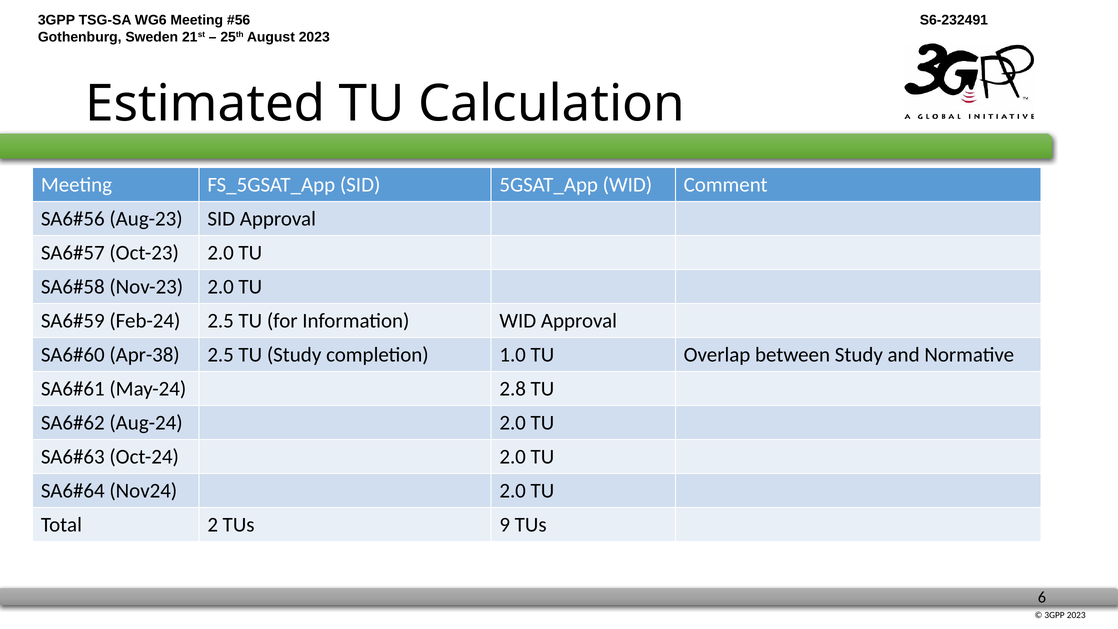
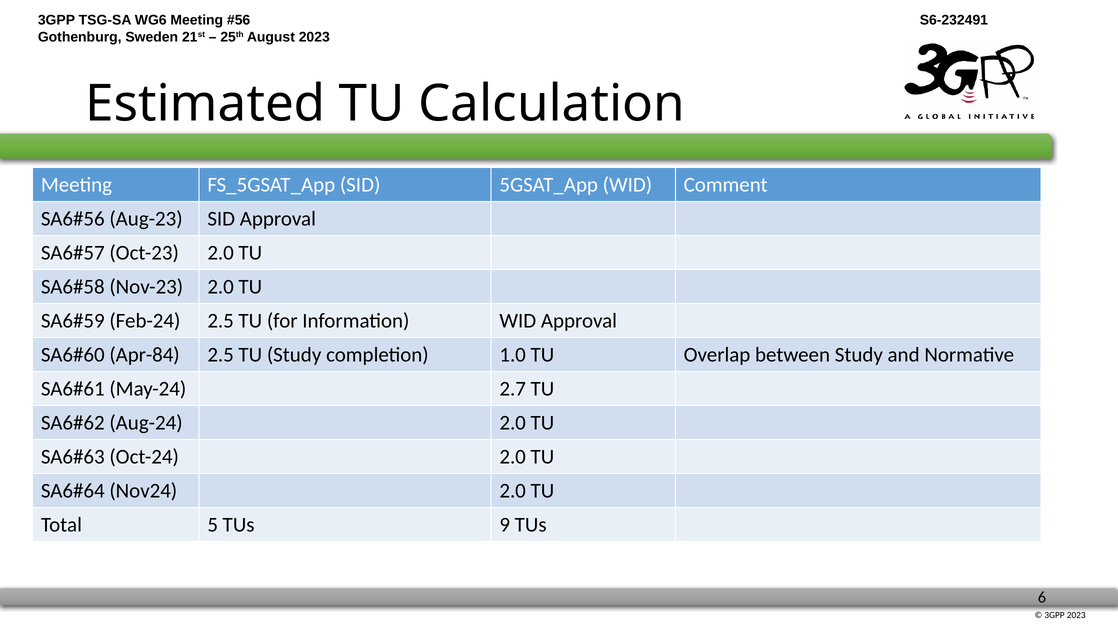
Apr-38: Apr-38 -> Apr-84 (145, 355)
2.8: 2.8 -> 2.7 (513, 389)
2: 2 -> 5 (213, 525)
